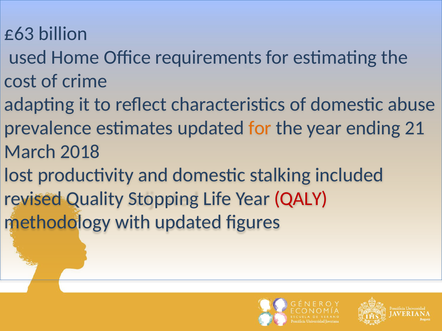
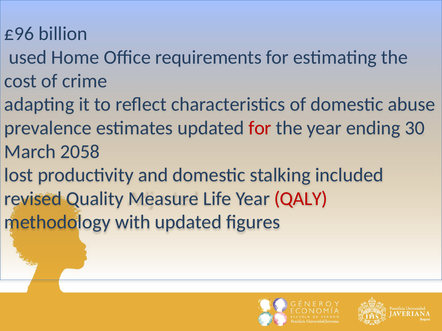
£63: £63 -> £96 (19, 34)
for colour: orange -> red (260, 128)
21: 21 -> 30 (415, 128)
2018: 2018 -> 2058 (80, 152)
Stopping: Stopping -> Measure (163, 199)
